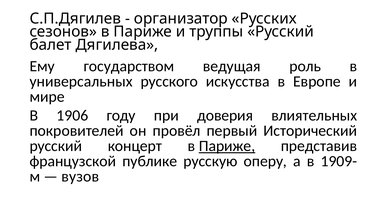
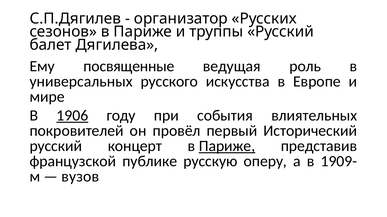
государством: государством -> посвященные (129, 66)
1906 underline: none -> present (72, 116)
доверия: доверия -> события (225, 116)
